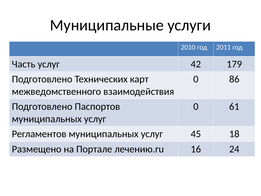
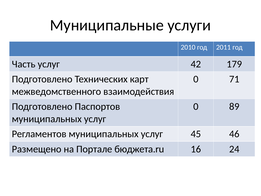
86: 86 -> 71 (234, 79)
61: 61 -> 89 (234, 106)
18: 18 -> 46 (234, 134)
лечению.ru: лечению.ru -> бюджета.ru (139, 149)
